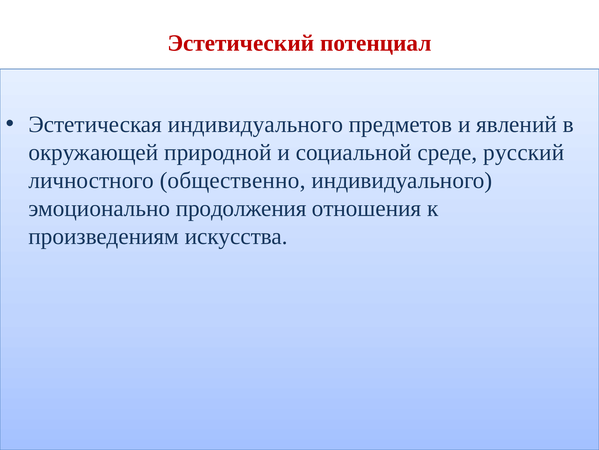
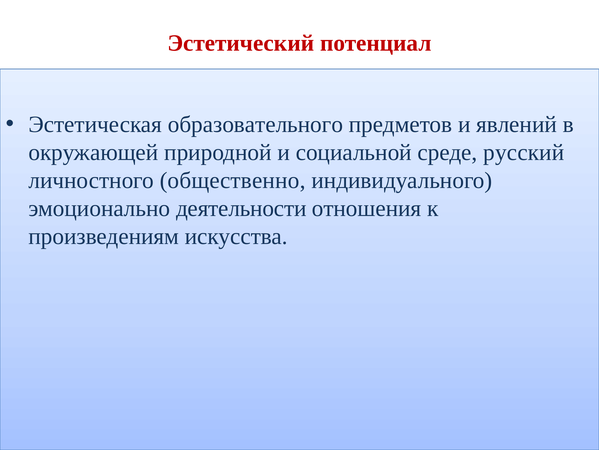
Эстетическая индивидуального: индивидуального -> образовательного (255, 124)
продолжения: продолжения -> деятельности (241, 208)
